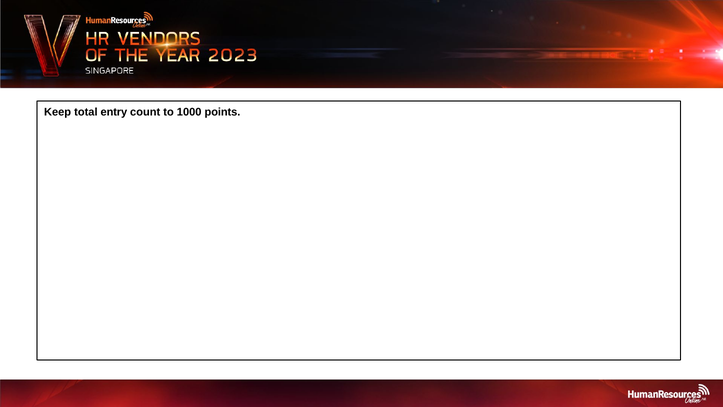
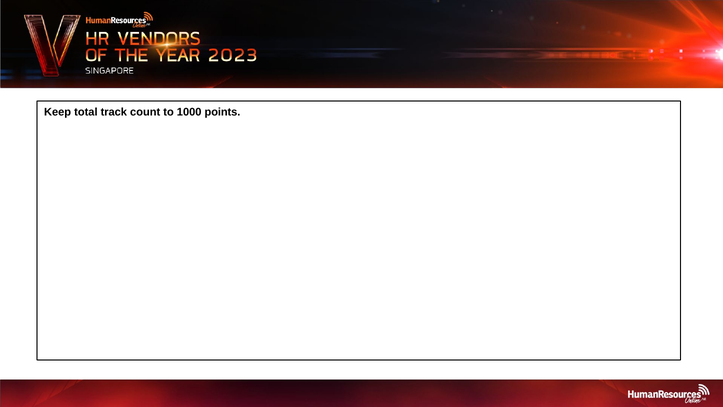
entry: entry -> track (114, 112)
